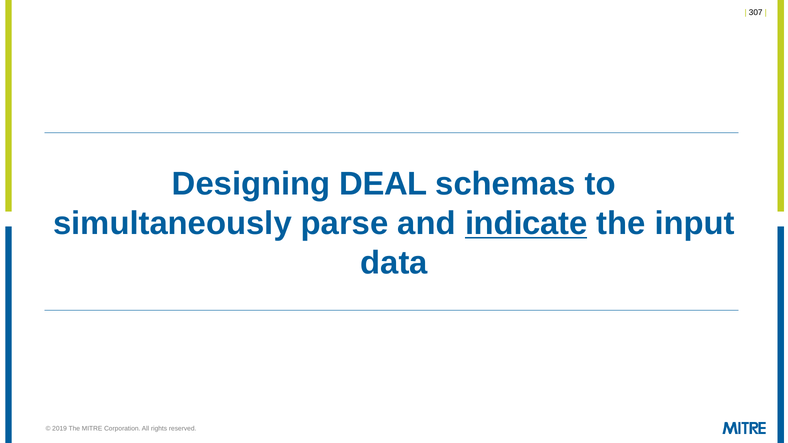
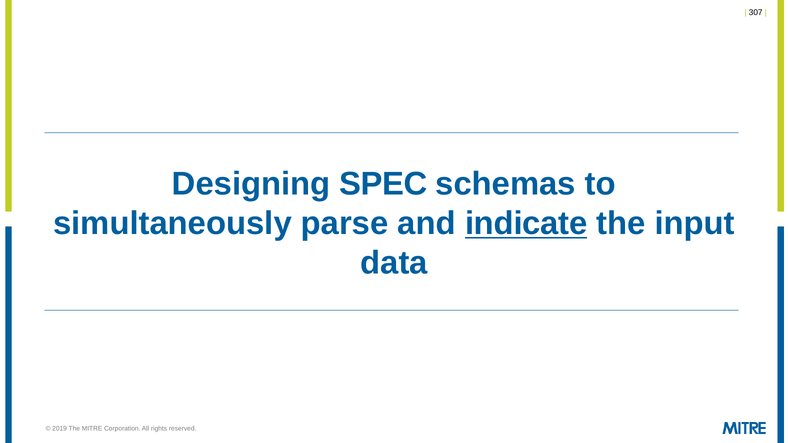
DEAL: DEAL -> SPEC (383, 184)
